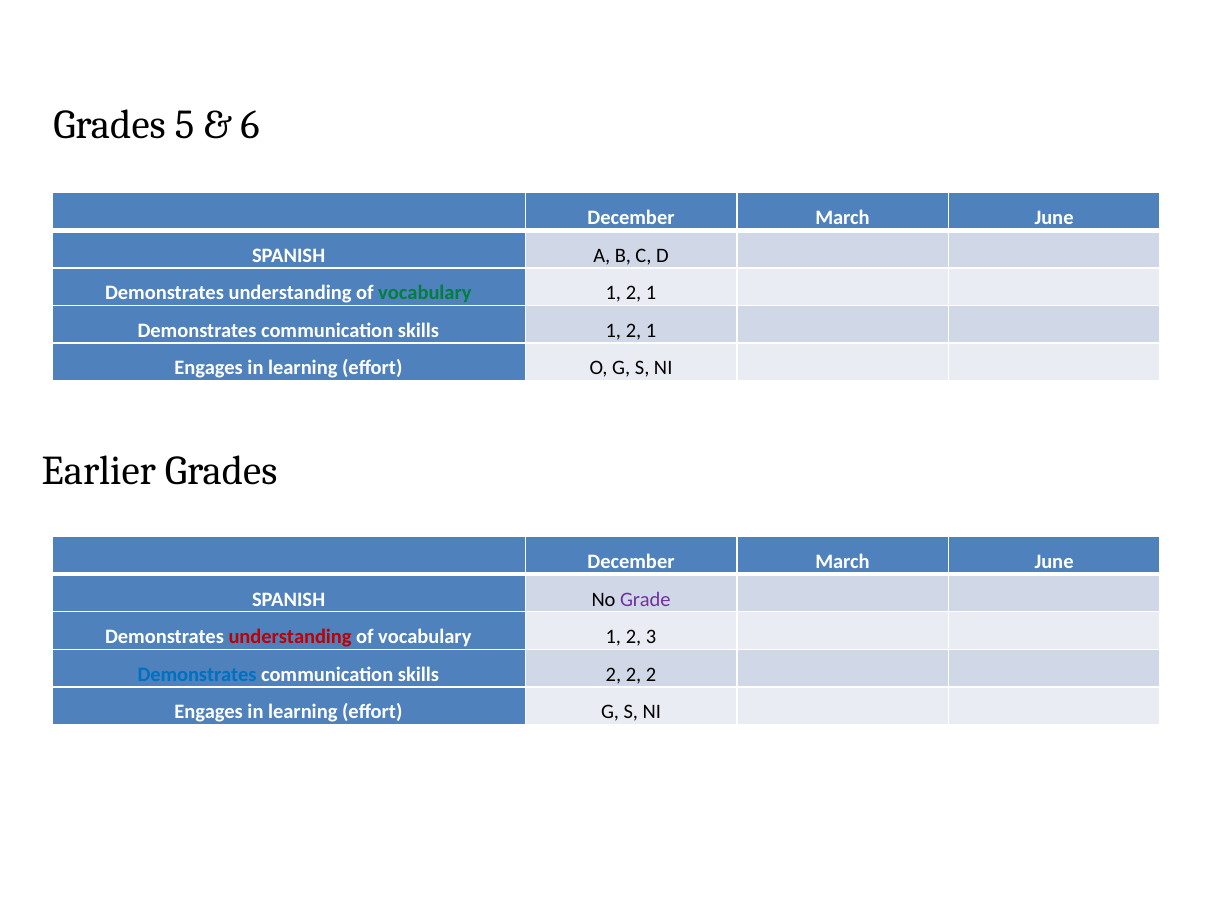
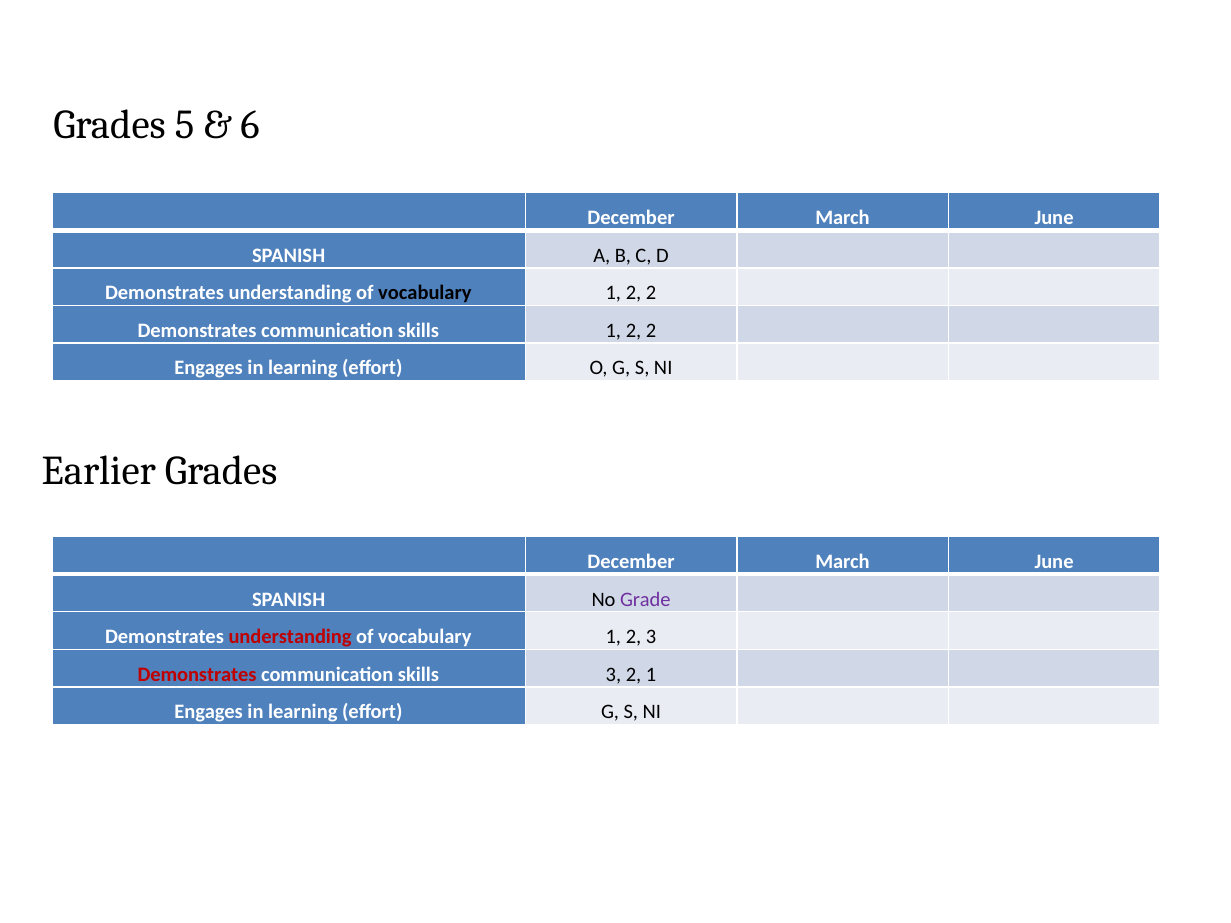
vocabulary colour: green -> black (425, 293)
1: 1 -> 2 (651, 293)
skills 1 2 1: 1 -> 2 (651, 331)
Demonstrates colour: blue -> red (197, 675)
skills 2: 2 -> 3 (613, 675)
2: 2 -> 1 (651, 675)
